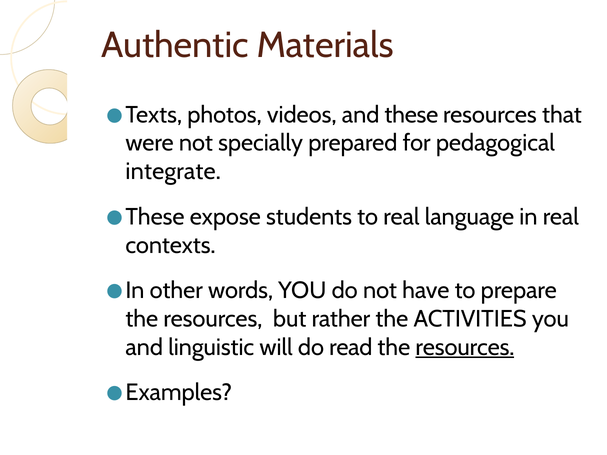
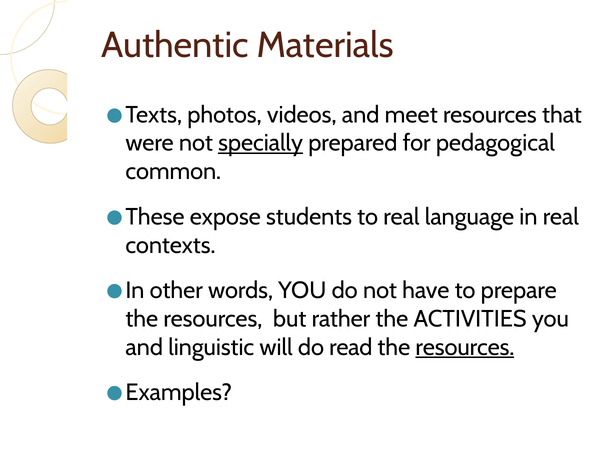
these: these -> meet (411, 115)
specially underline: none -> present (261, 143)
integrate: integrate -> common (173, 172)
